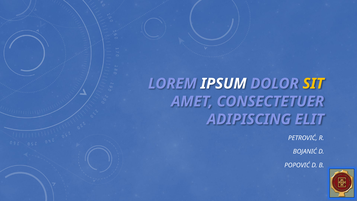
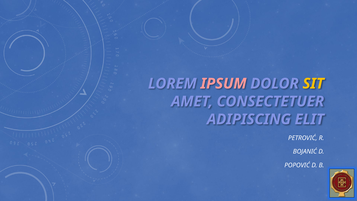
IPSUM colour: white -> pink (224, 84)
